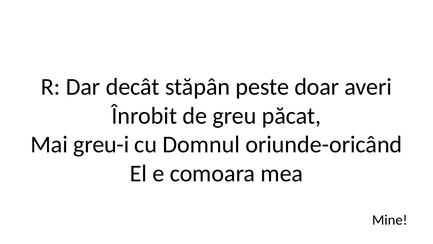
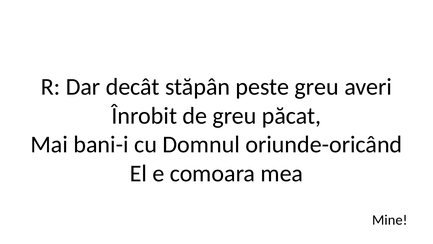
peste doar: doar -> greu (317, 87)
greu-i: greu-i -> bani-i (101, 144)
